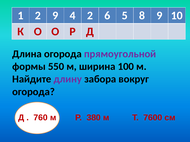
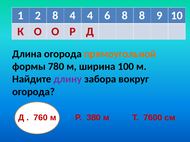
2 9: 9 -> 8 (55, 16)
4 2: 2 -> 4 (90, 16)
6 5: 5 -> 8 (125, 16)
прямоугольной colour: purple -> orange (120, 54)
550: 550 -> 780 (56, 67)
